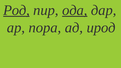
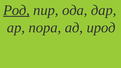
ода underline: present -> none (75, 10)
